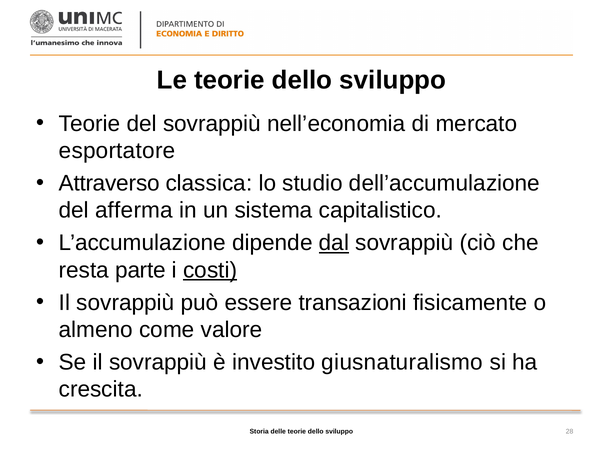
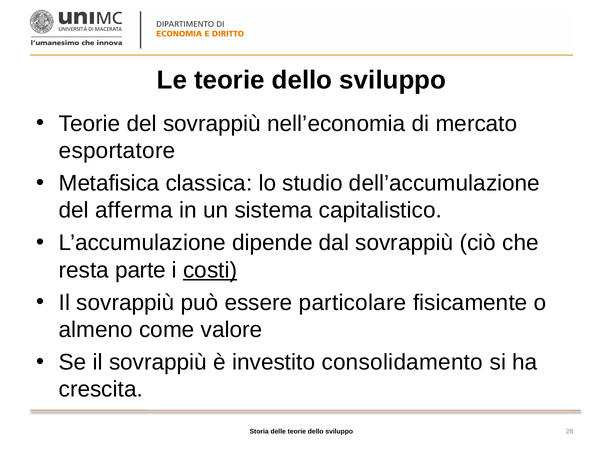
Attraverso: Attraverso -> Metafisica (109, 183)
dal underline: present -> none (334, 243)
transazioni: transazioni -> particolare (353, 303)
giusnaturalismo: giusnaturalismo -> consolidamento (402, 362)
